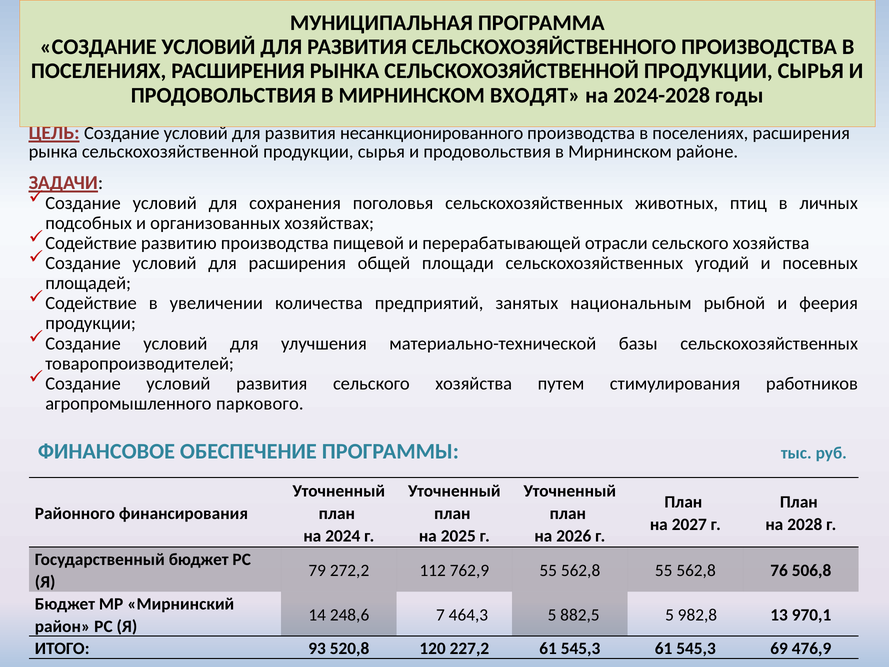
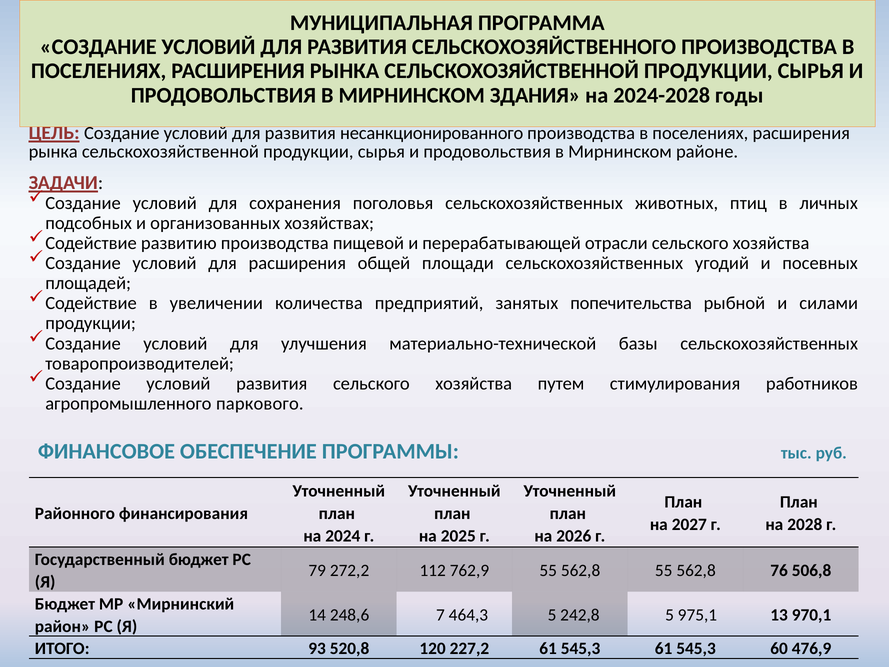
ВХОДЯТ: ВХОДЯТ -> ЗДАНИЯ (535, 95)
национальным: национальным -> попечительства (631, 303)
феерия: феерия -> силами (829, 303)
882,5: 882,5 -> 242,8 (580, 615)
982,8: 982,8 -> 975,1 (697, 615)
69: 69 -> 60 (779, 648)
